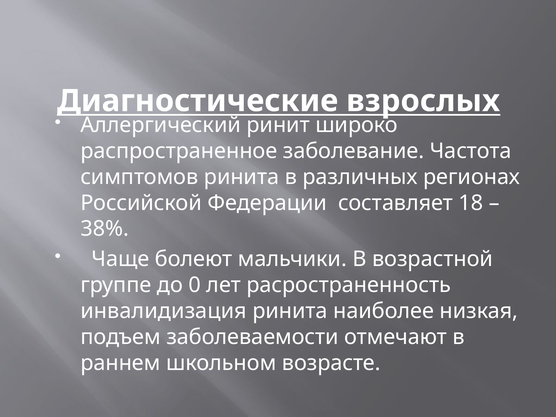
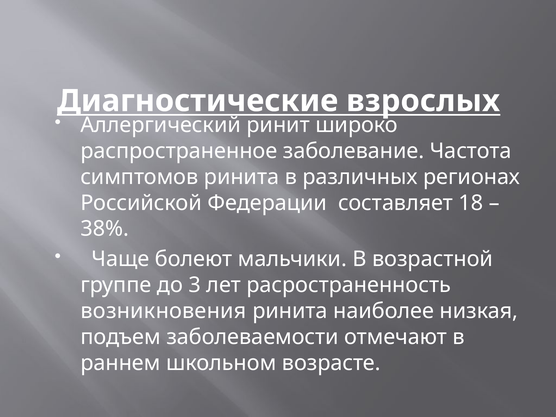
0: 0 -> 3 (195, 285)
инвалидизация: инвалидизация -> возникновения (163, 311)
